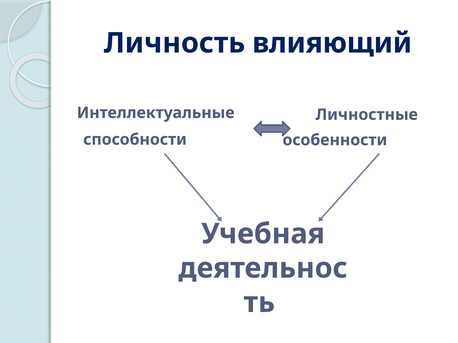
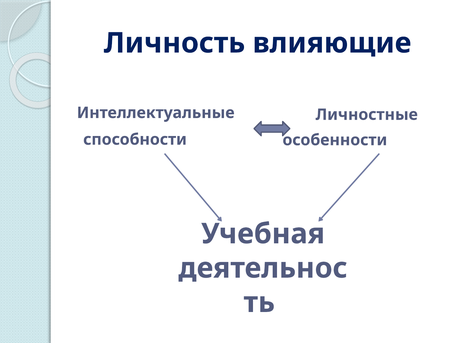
влияющий: влияющий -> влияющие (332, 43)
